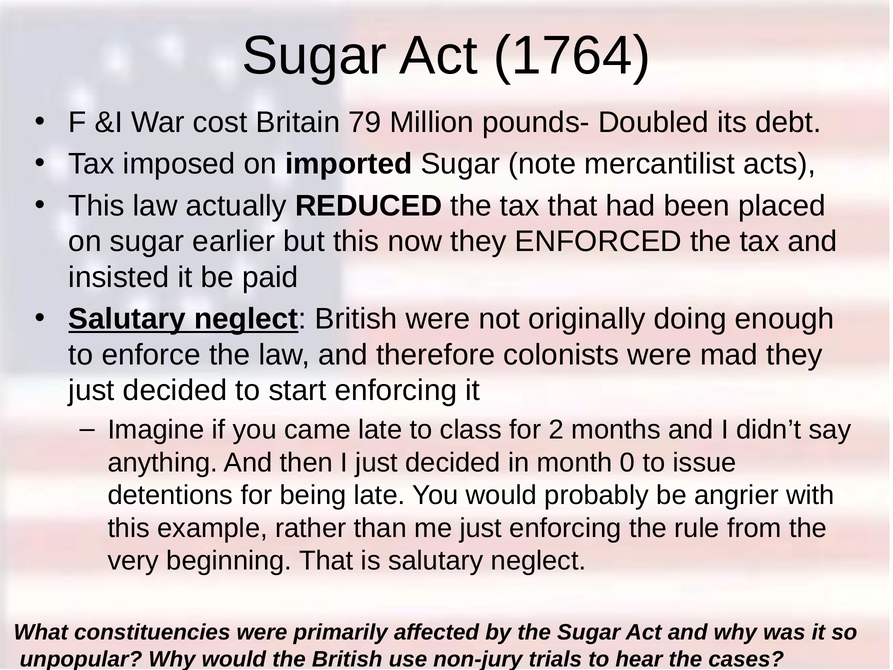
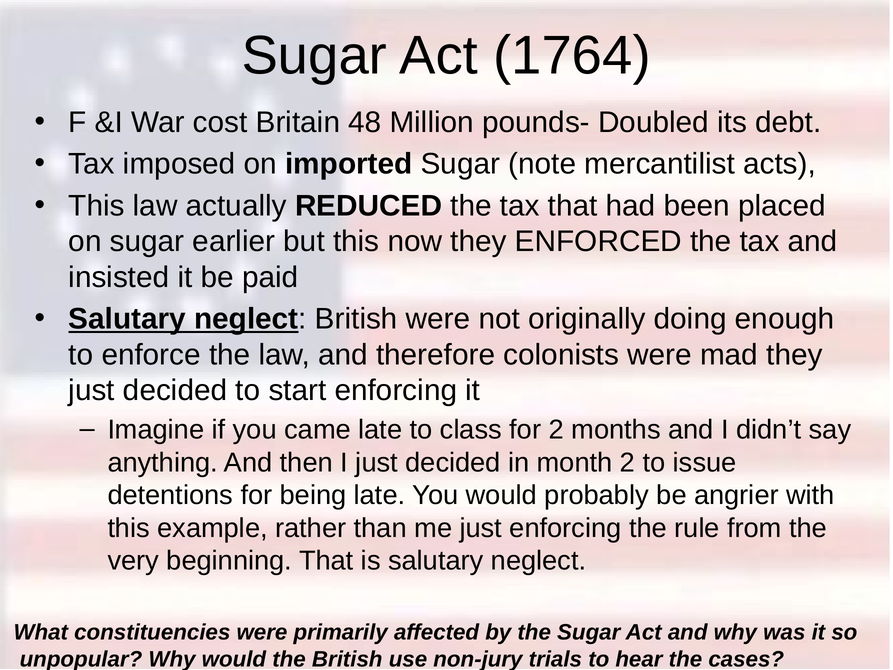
79: 79 -> 48 (365, 122)
month 0: 0 -> 2 (628, 463)
